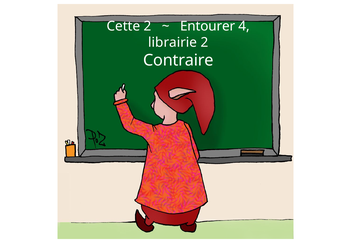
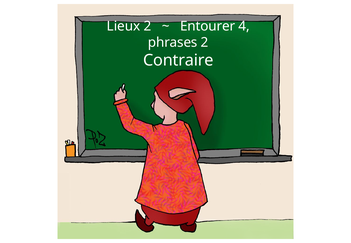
Cette: Cette -> Lieux (123, 26)
librairie: librairie -> phrases (173, 42)
